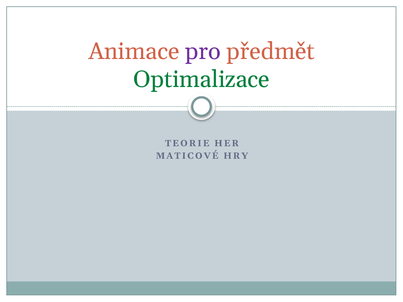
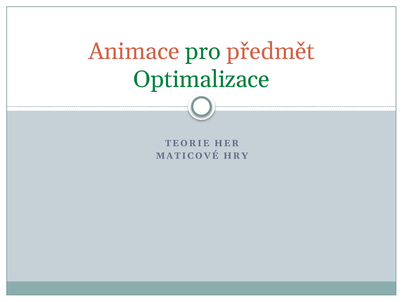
pro colour: purple -> green (203, 51)
